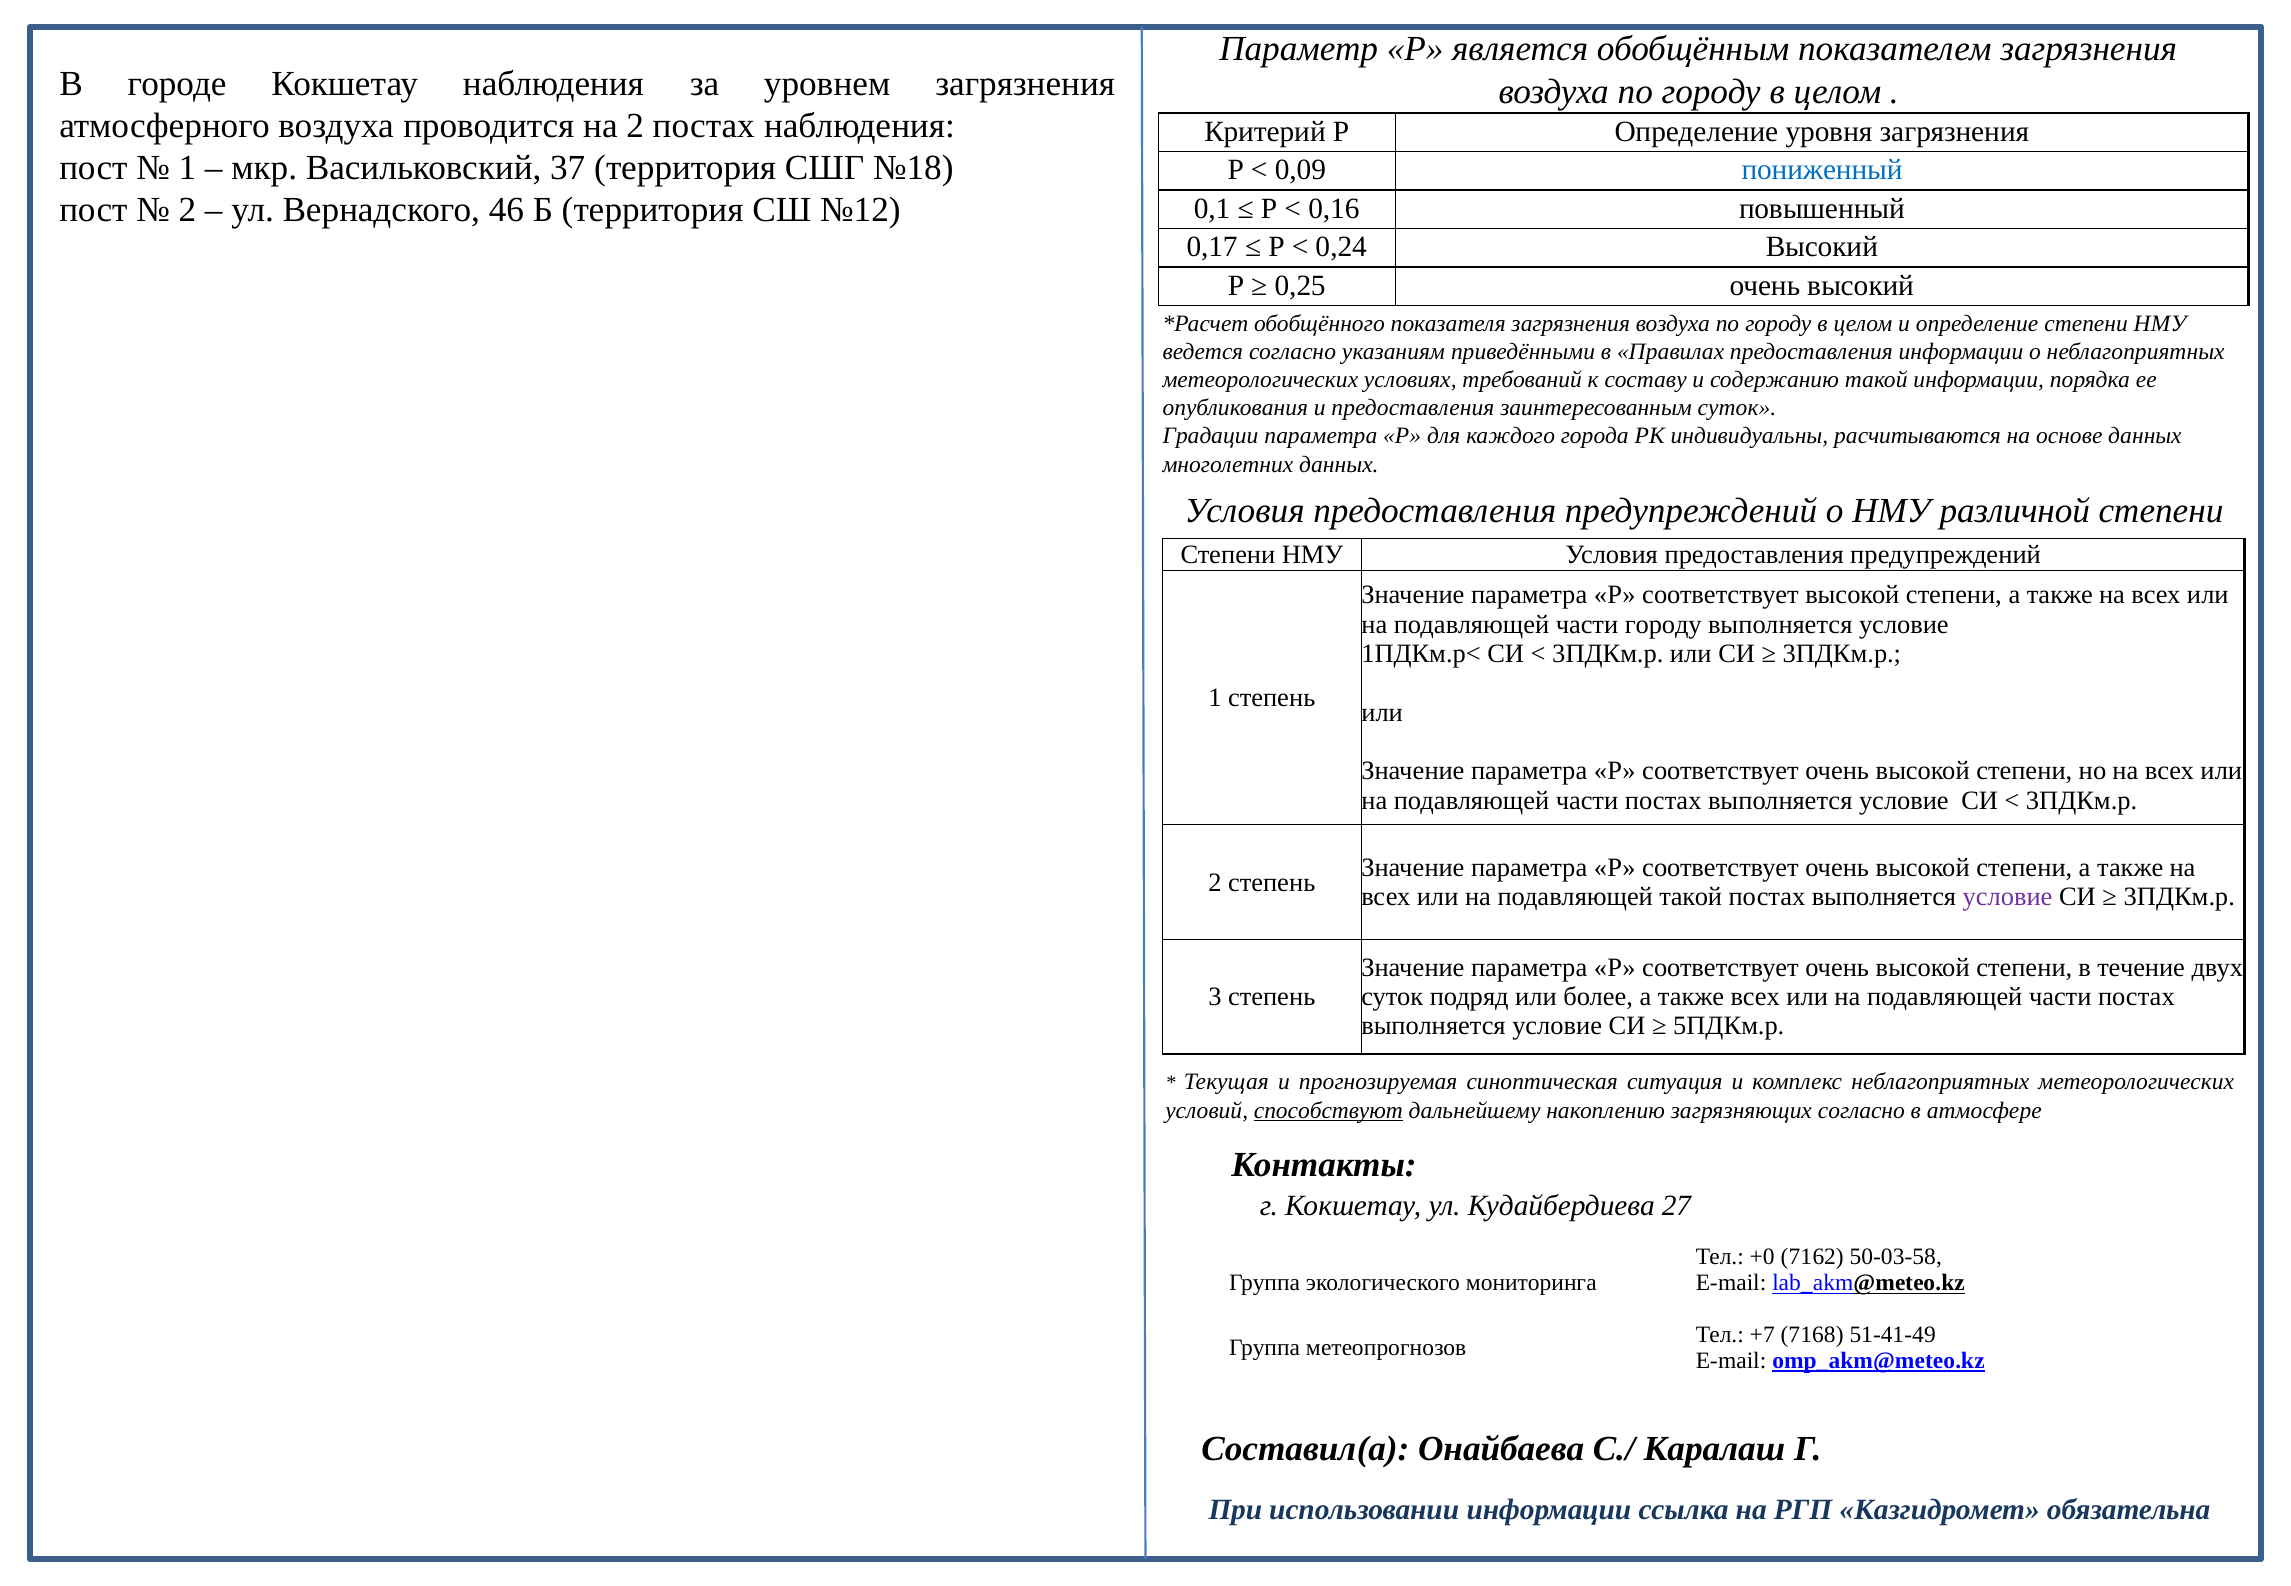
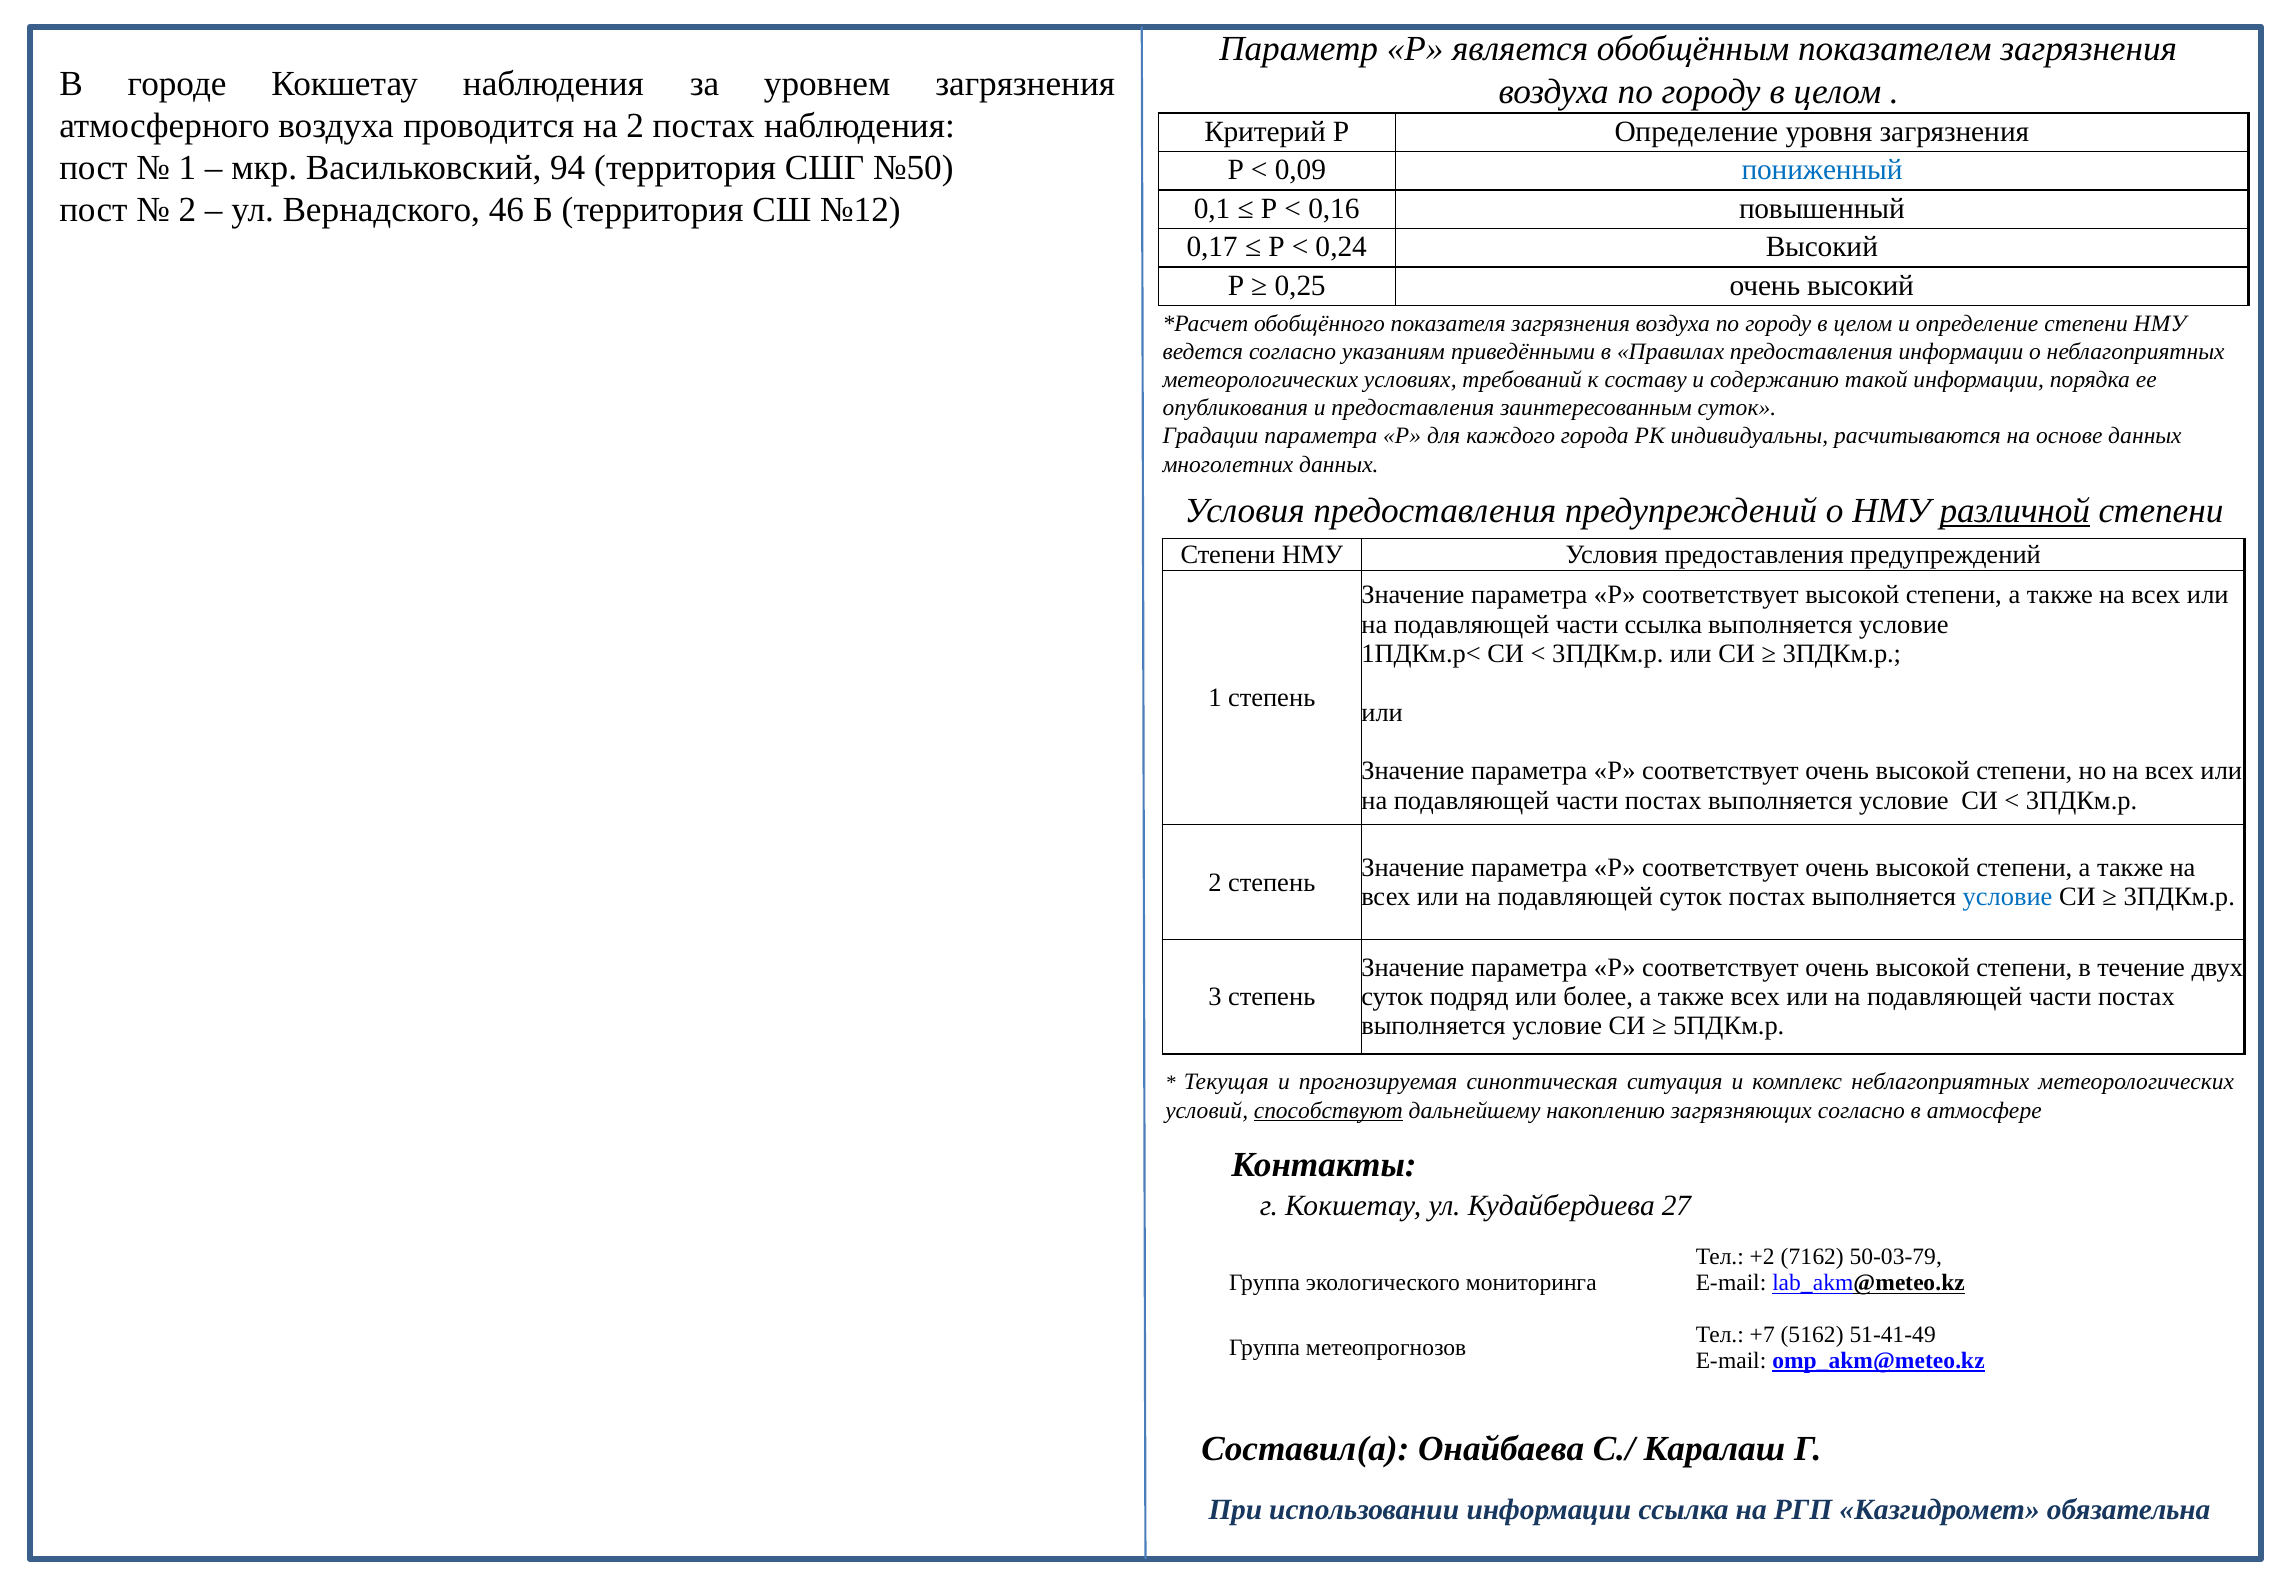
37: 37 -> 94 (568, 168)
№18: №18 -> №50 (913, 168)
различной underline: none -> present (2015, 511)
части городу: городу -> ссылка (1663, 625)
подавляющей такой: такой -> суток (1691, 897)
условие colour: purple -> blue (2008, 897)
+0: +0 -> +2 (1762, 1257)
50-03-58: 50-03-58 -> 50-03-79 (1896, 1257)
7168: 7168 -> 5162 (1812, 1335)
